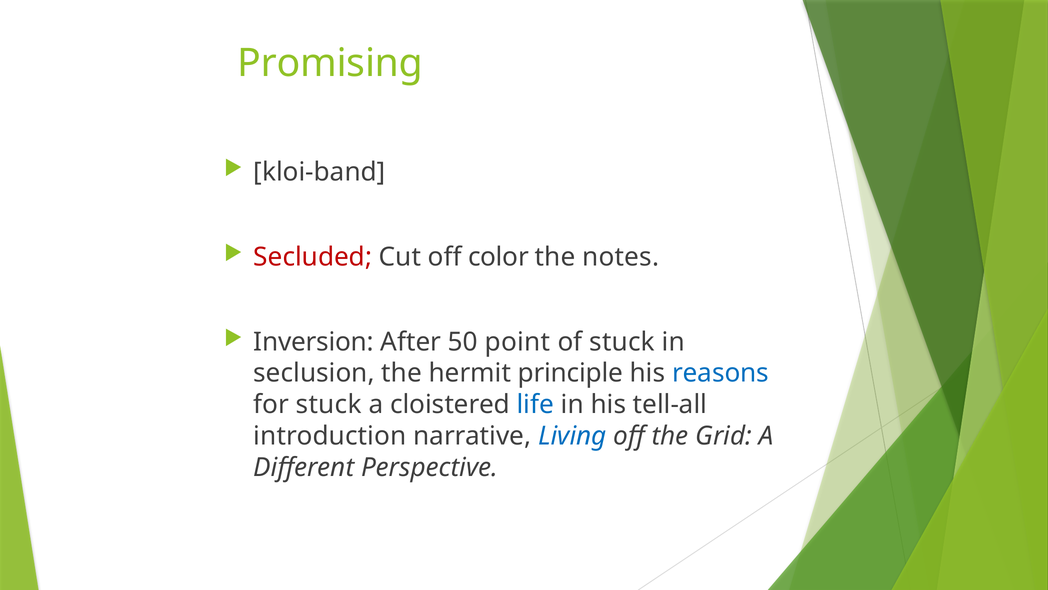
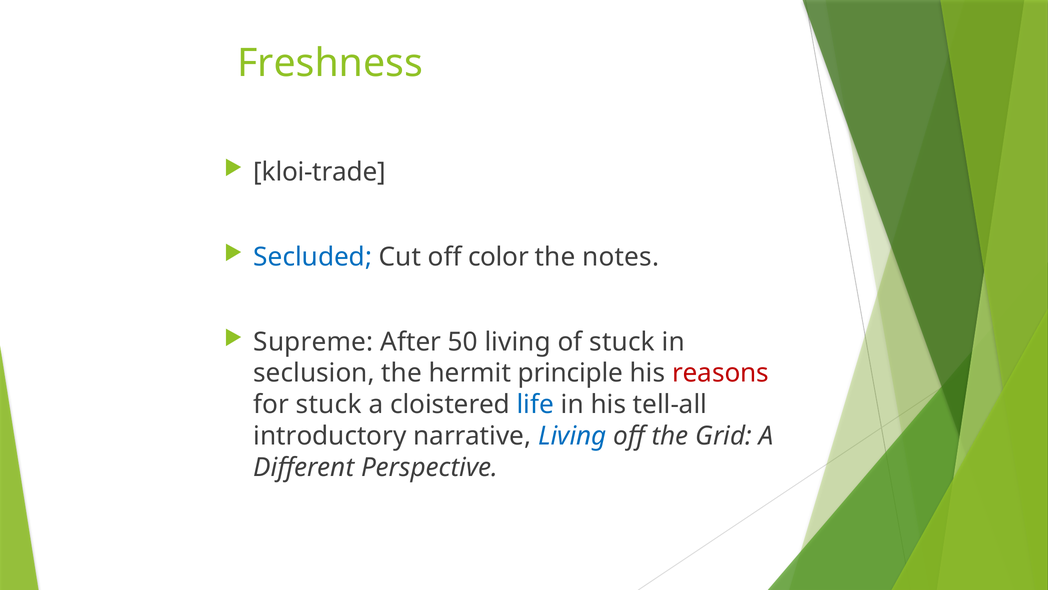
Promising: Promising -> Freshness (330, 63)
kloi-band: kloi-band -> kloi-trade (320, 172)
Secluded colour: red -> blue (313, 257)
Inversion: Inversion -> Supreme (313, 342)
50 point: point -> living (518, 342)
reasons colour: blue -> red (721, 373)
introduction: introduction -> introductory (330, 436)
